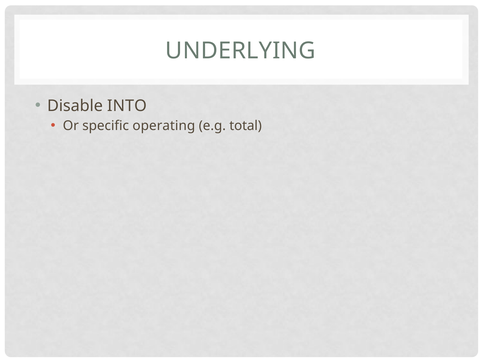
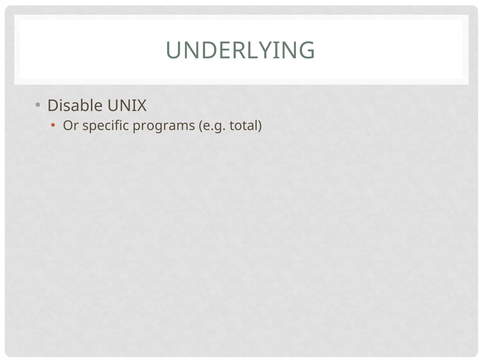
INTO: INTO -> UNIX (127, 106)
operating: operating -> programs (164, 126)
